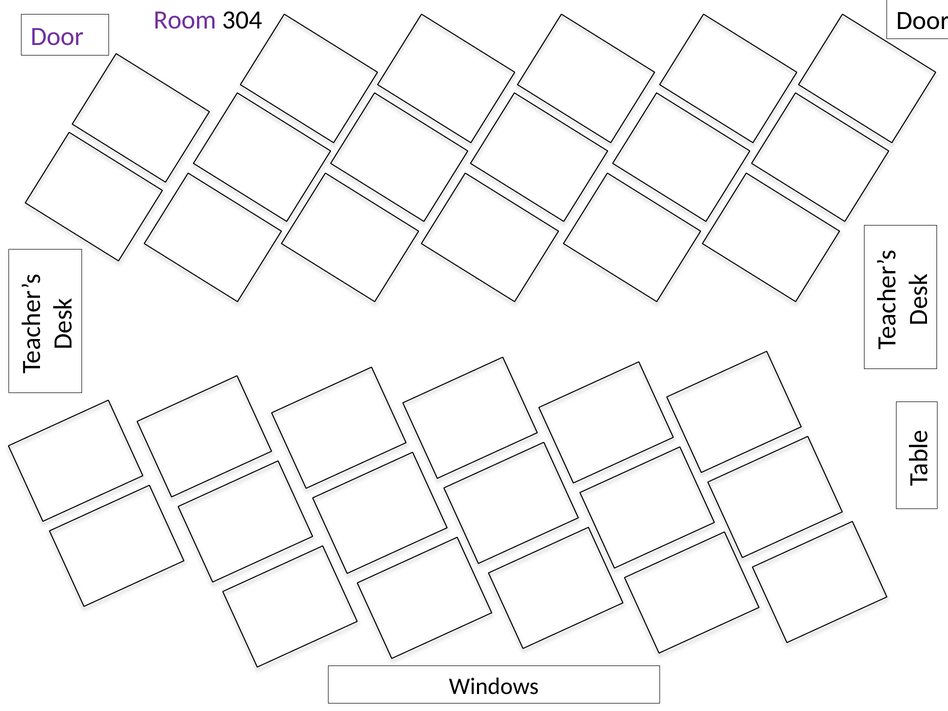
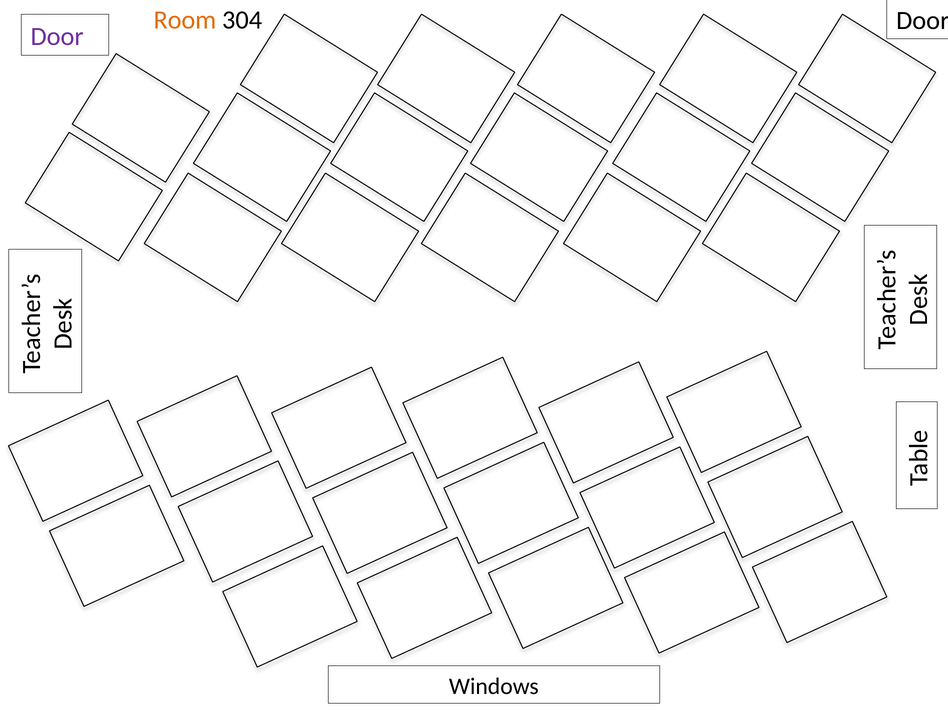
Room colour: purple -> orange (185, 20)
